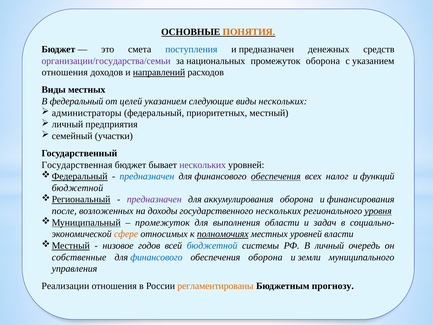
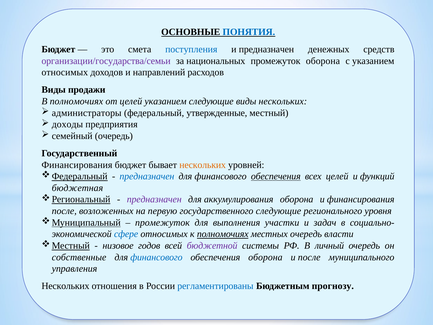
ПОНЯТИЯ colour: orange -> blue (249, 32)
отношения: отношения -> относимых (65, 72)
направлений underline: present -> none (159, 72)
Виды местных: местных -> продажи (87, 90)
В федеральный: федеральный -> полномочиях (76, 101)
приоритетных: приоритетных -> утвержденные (217, 113)
личный: личный -> доходы (67, 124)
семейный участки: участки -> очередь (114, 136)
Государственная: Государственная -> Финансирования (77, 165)
нескольких colour: purple -> orange (203, 165)
всех налог: налог -> целей (337, 176)
бюджетной: бюджетной -> бюджетная (77, 188)
доходы: доходы -> первую (162, 211)
государственного нескольких: нескольких -> следующие (278, 211)
уровня underline: present -> none (378, 211)
области: области -> участки (282, 222)
сфере colour: orange -> blue (126, 234)
местных уровней: уровней -> очередь (306, 234)
бюджетной colour: blue -> purple (212, 245)
и земли: земли -> после (309, 257)
Реализации: Реализации -> Нескольких (65, 286)
регламентированы colour: orange -> blue (215, 286)
